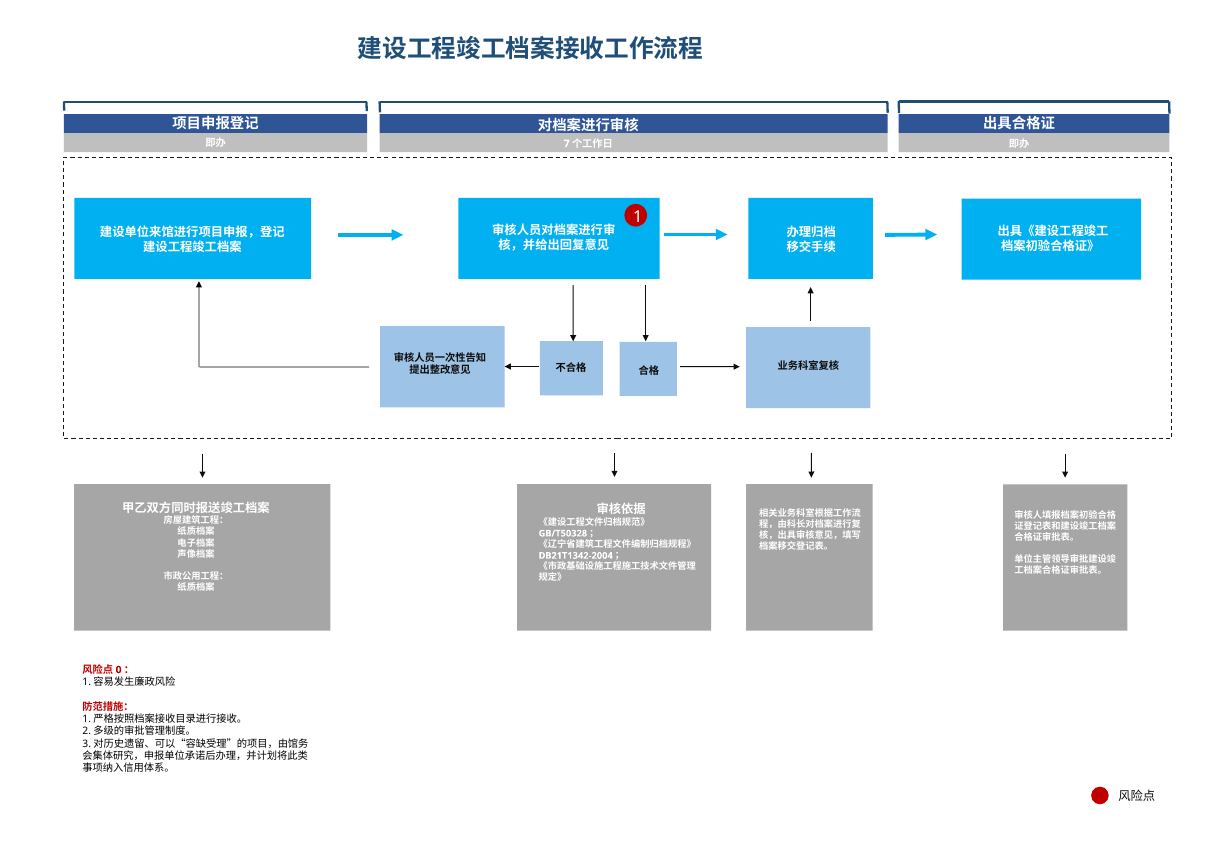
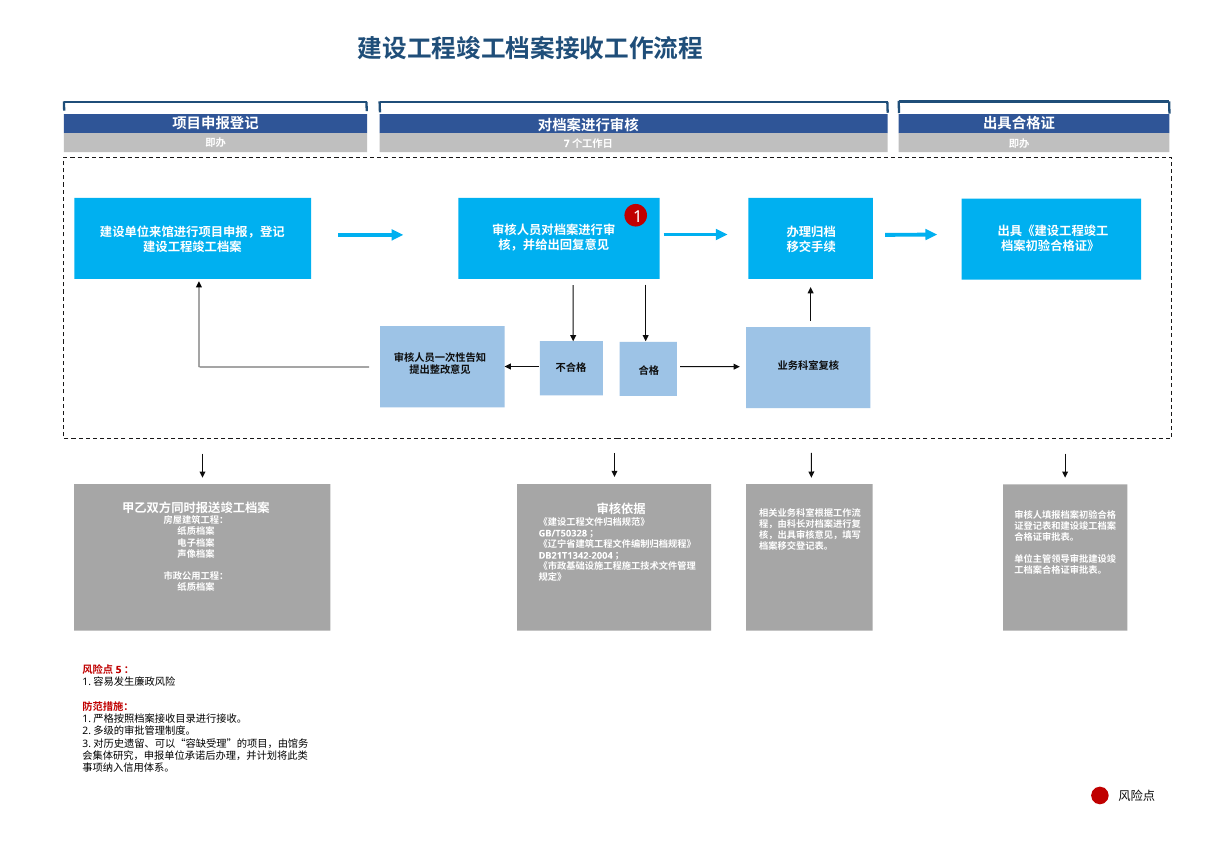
0: 0 -> 5 (119, 670)
